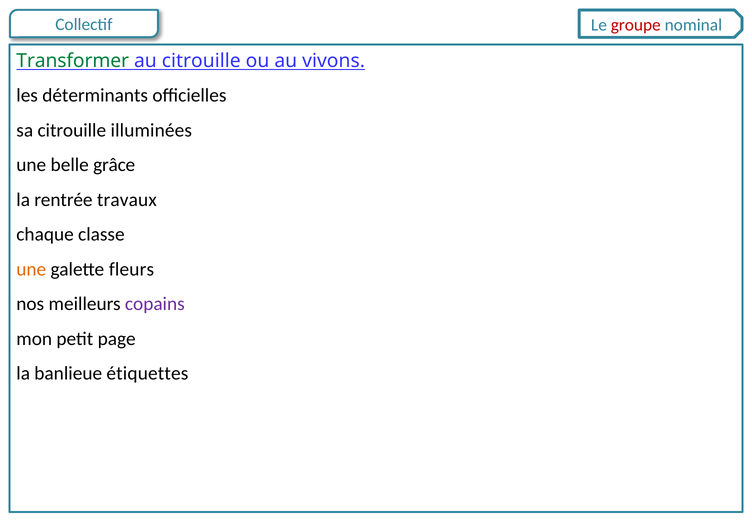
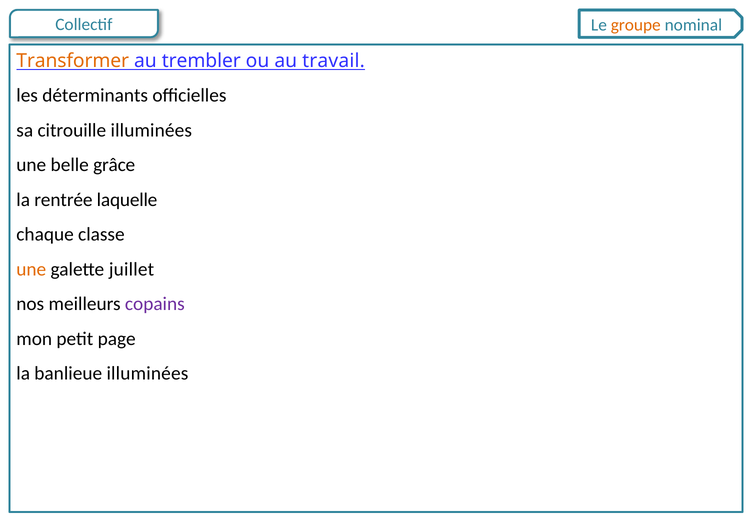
groupe colour: red -> orange (636, 25)
Transformer colour: green -> orange (73, 61)
au citrouille: citrouille -> trembler (201, 61)
vivons: vivons -> travail (334, 61)
travaux: travaux -> laquelle (127, 200)
fleurs: fleurs -> juillet (132, 269)
banlieue étiquettes: étiquettes -> illuminées (147, 373)
